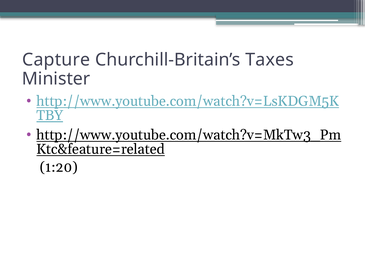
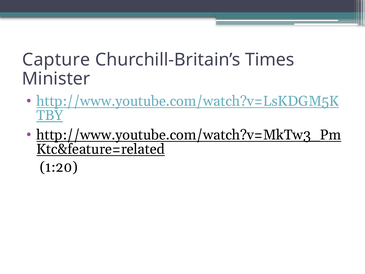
Taxes: Taxes -> Times (270, 60)
